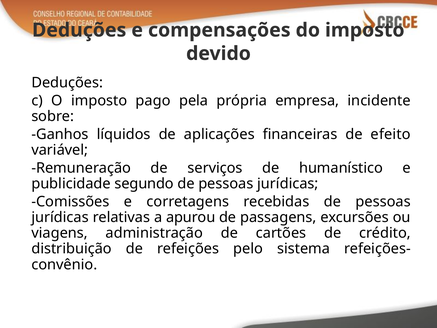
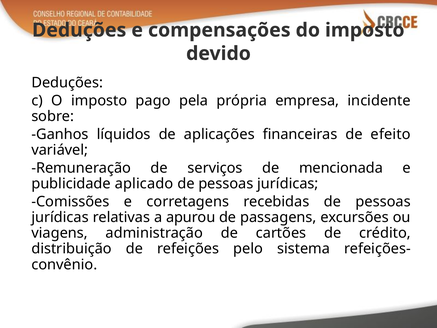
humanístico: humanístico -> mencionada (341, 168)
segundo: segundo -> aplicado (144, 184)
